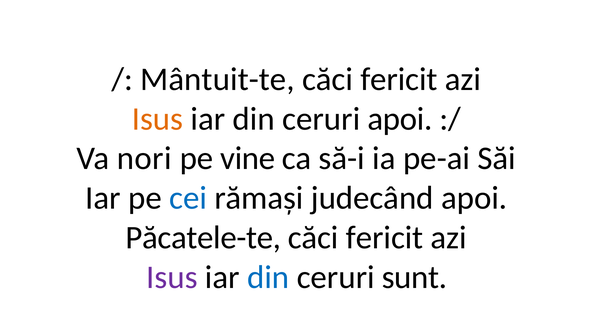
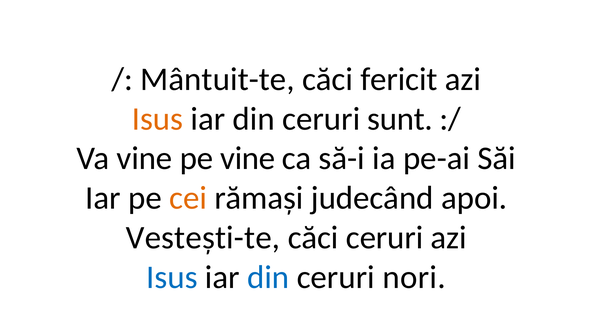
ceruri apoi: apoi -> sunt (400, 119)
Va nori: nori -> vine (144, 158)
cei colour: blue -> orange (188, 198)
Păcatele-te: Păcatele-te -> Vestești-te (203, 237)
fericit: fericit -> ceruri (385, 237)
Isus colour: purple -> blue (172, 277)
sunt: sunt -> nori (414, 277)
